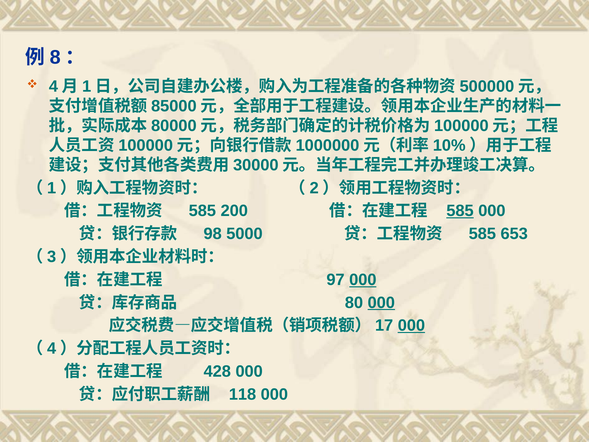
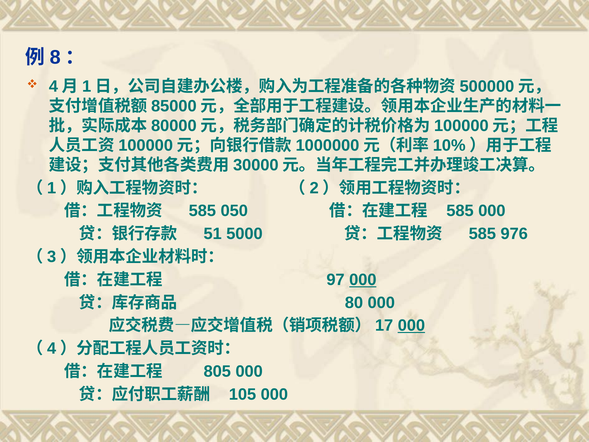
200: 200 -> 050 (234, 211)
585 underline: present -> none (460, 211)
98: 98 -> 51 (213, 234)
653: 653 -> 976 (514, 234)
000 underline: present -> none (381, 302)
428: 428 -> 805 (217, 371)
118: 118 -> 105 (243, 394)
